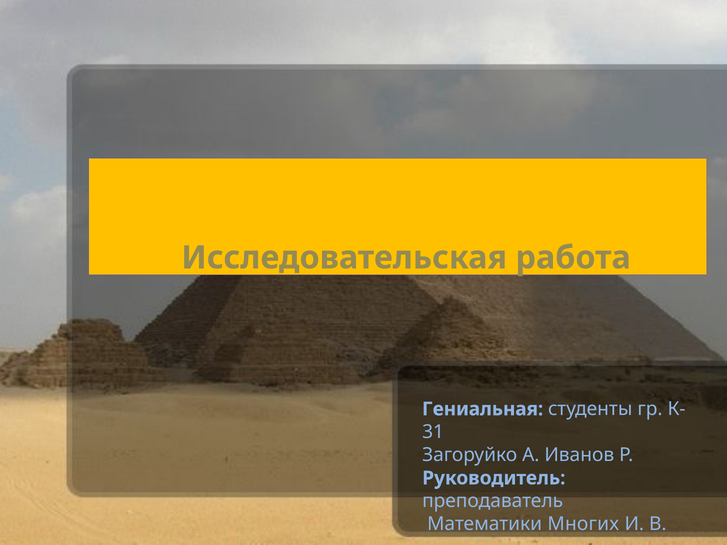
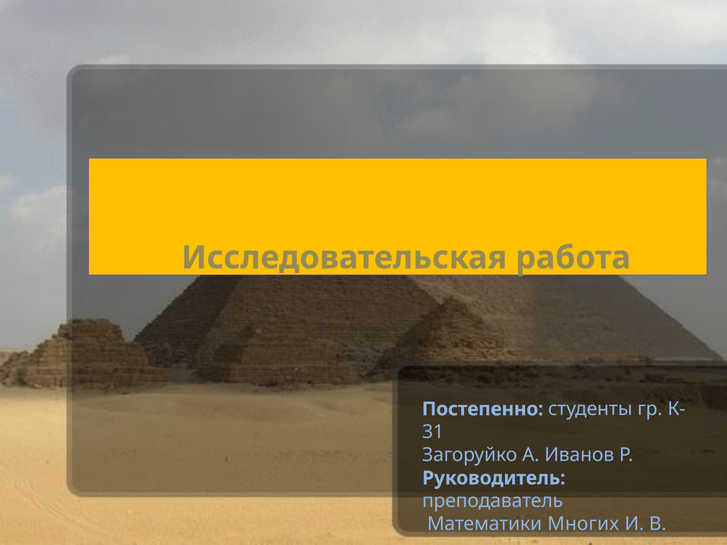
Гениальная: Гениальная -> Постепенно (483, 409)
